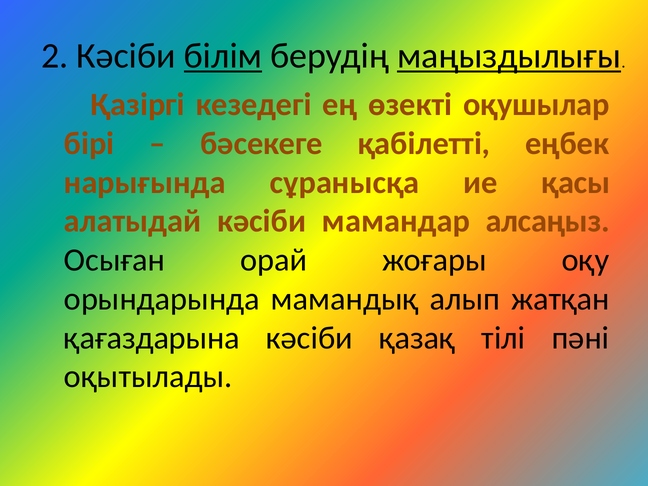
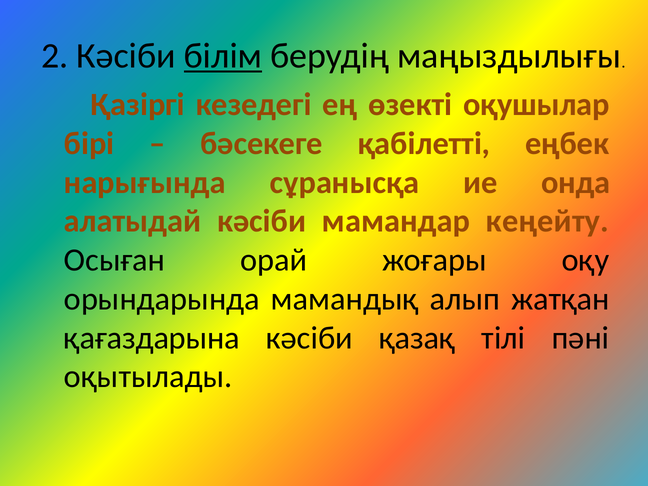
маңыздылығы underline: present -> none (509, 56)
қасы: қасы -> онда (576, 182)
алсаңыз: алсаңыз -> кеңейту (547, 221)
